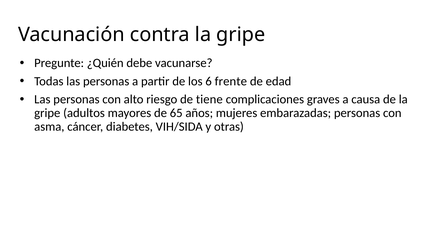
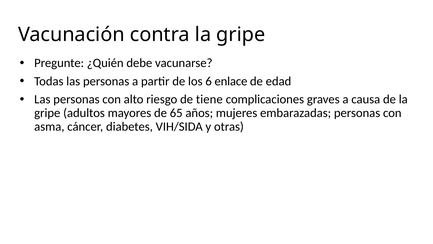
frente: frente -> enlace (231, 81)
